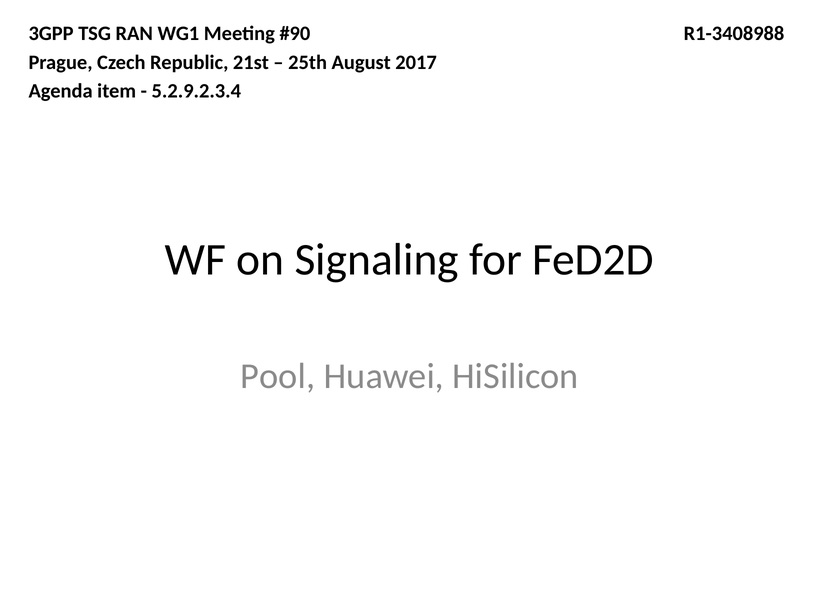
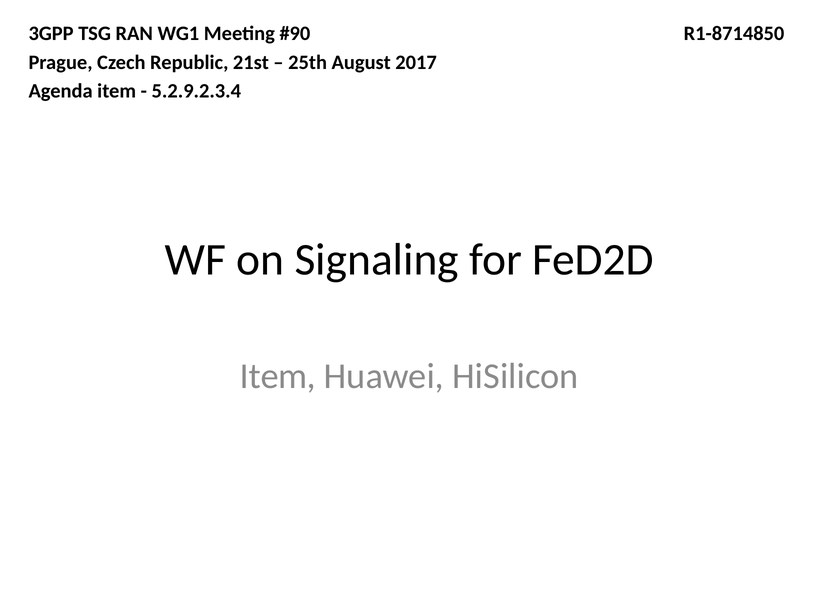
R1-3408988: R1-3408988 -> R1-8714850 (734, 34)
Pool: Pool -> Item (278, 377)
